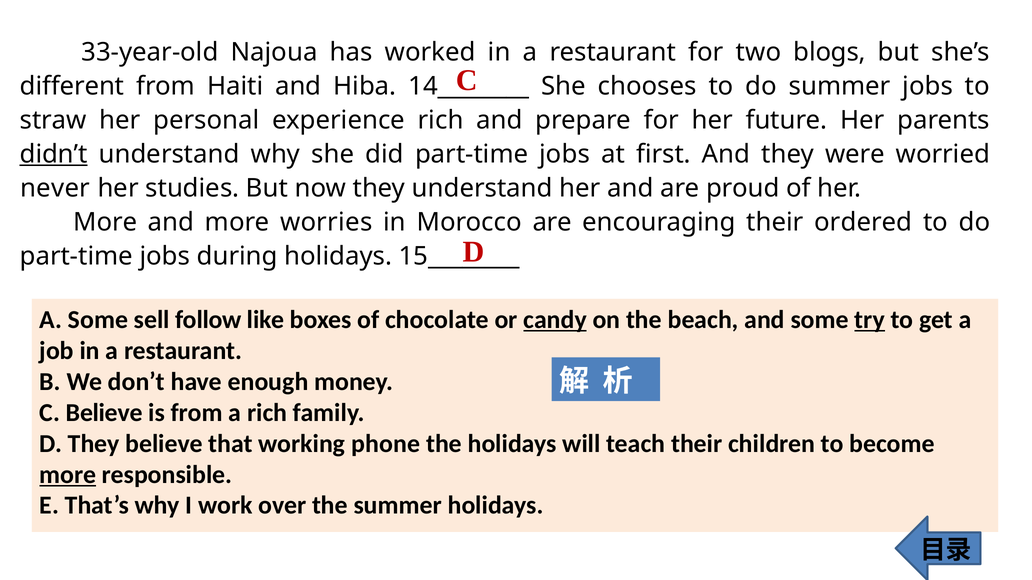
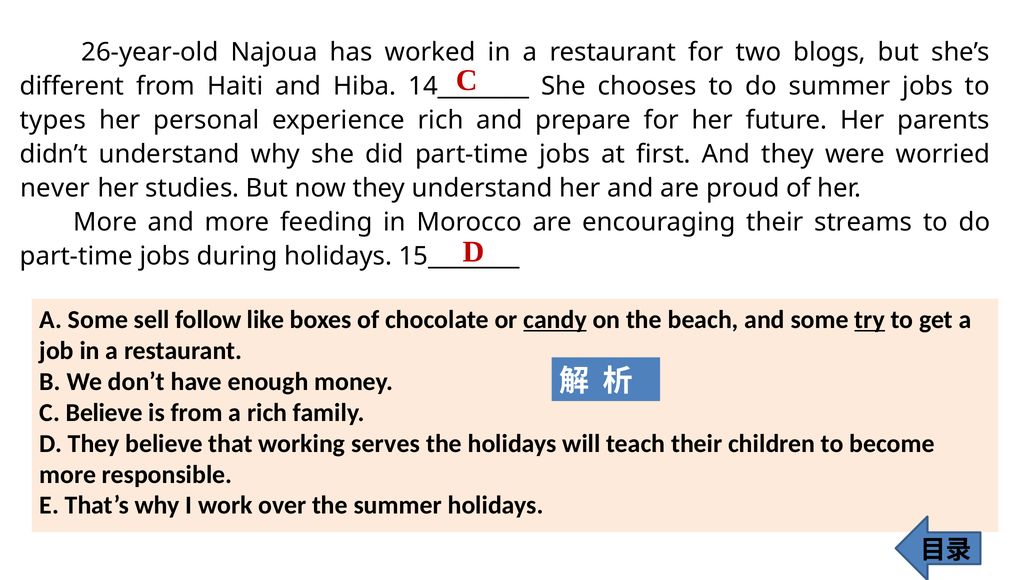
33-year-old: 33-year-old -> 26-year-old (150, 52)
straw: straw -> types (53, 120)
didn’t underline: present -> none (54, 154)
worries: worries -> feeding (326, 222)
ordered: ordered -> streams (863, 222)
phone: phone -> serves (386, 444)
more underline: present -> none (68, 475)
